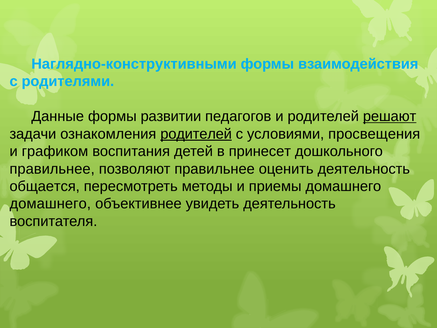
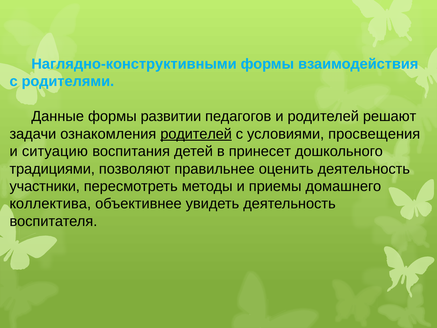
решают underline: present -> none (390, 116)
графиком: графиком -> ситуацию (55, 151)
правильнее: правильнее -> традициями (52, 169)
общается: общается -> участники (45, 186)
домашнего: домашнего -> коллектива (50, 204)
